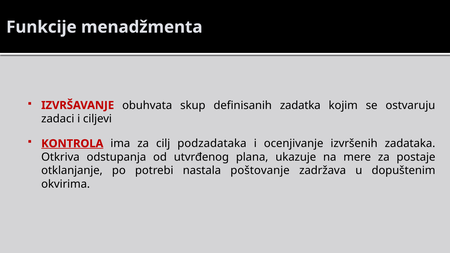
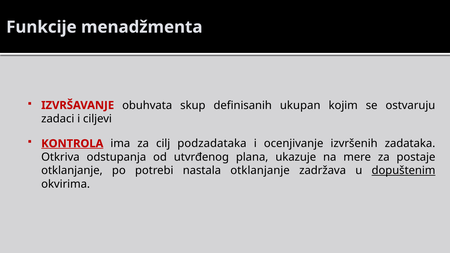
zadatka: zadatka -> ukupan (300, 105)
nastala poštovanje: poštovanje -> otklanjanje (260, 171)
dopuštenim underline: none -> present (403, 171)
